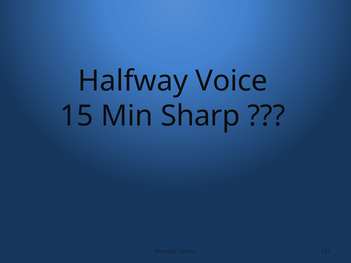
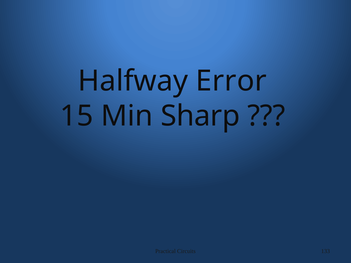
Voice: Voice -> Error (231, 81)
